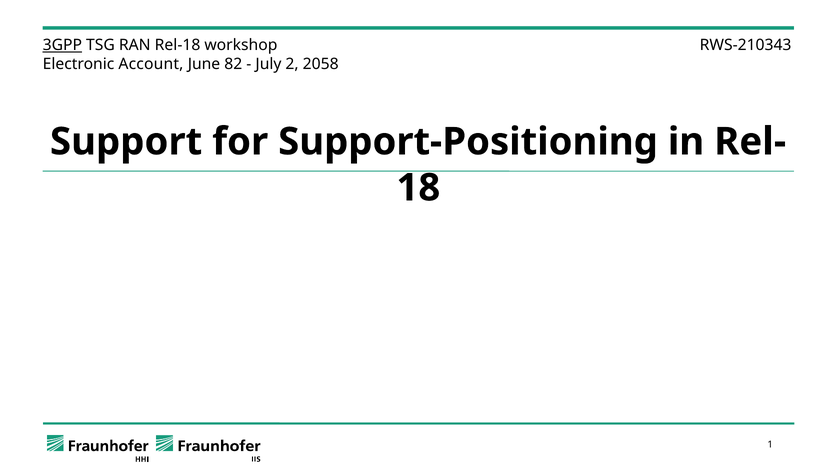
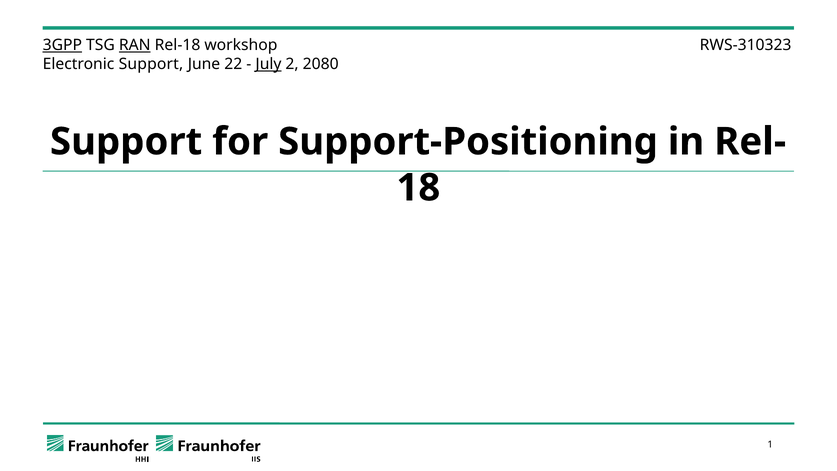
RAN underline: none -> present (135, 45)
RWS-210343: RWS-210343 -> RWS-310323 (746, 45)
Electronic Account: Account -> Support (151, 64)
82: 82 -> 22 (233, 64)
July underline: none -> present (268, 64)
2058: 2058 -> 2080 (321, 64)
